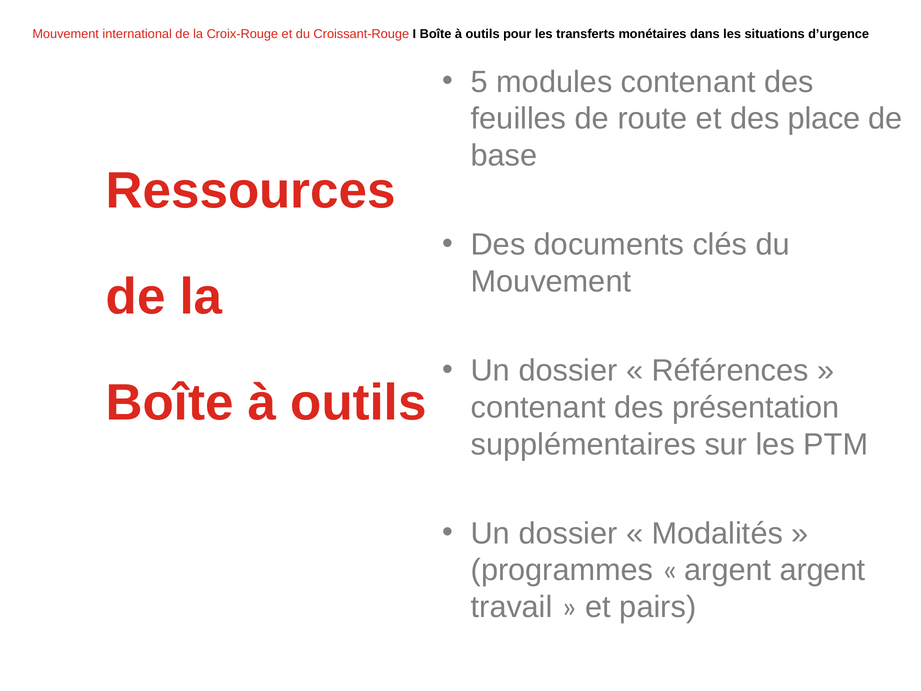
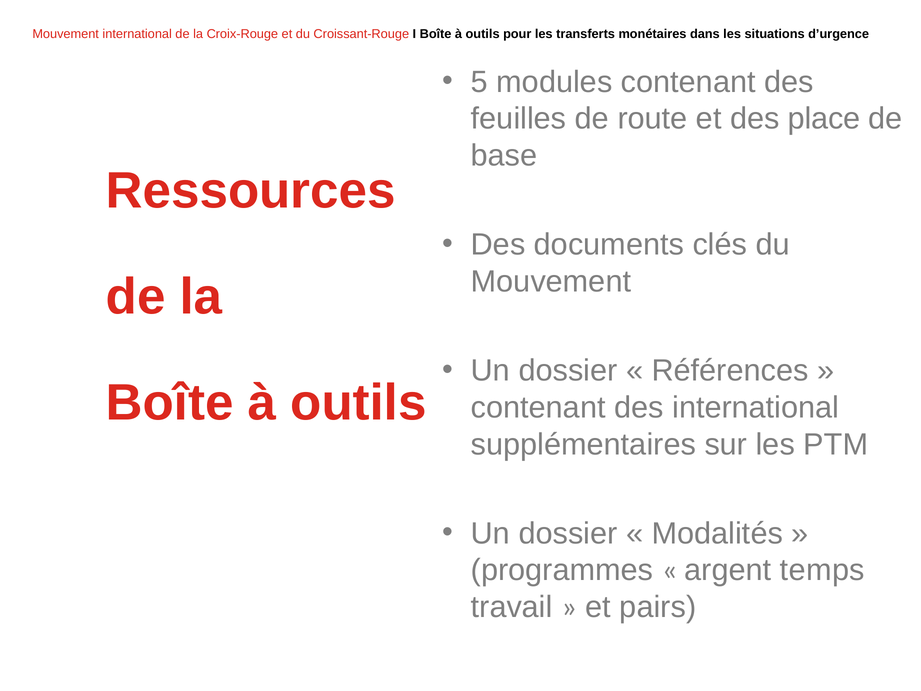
des présentation: présentation -> international (756, 407)
argent argent: argent -> temps (822, 570)
